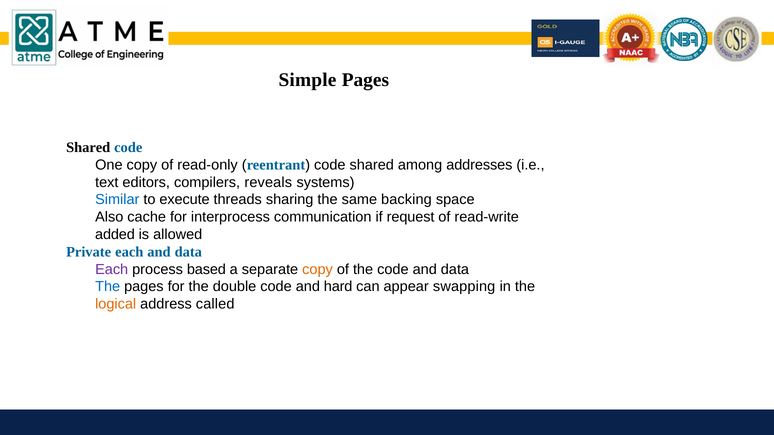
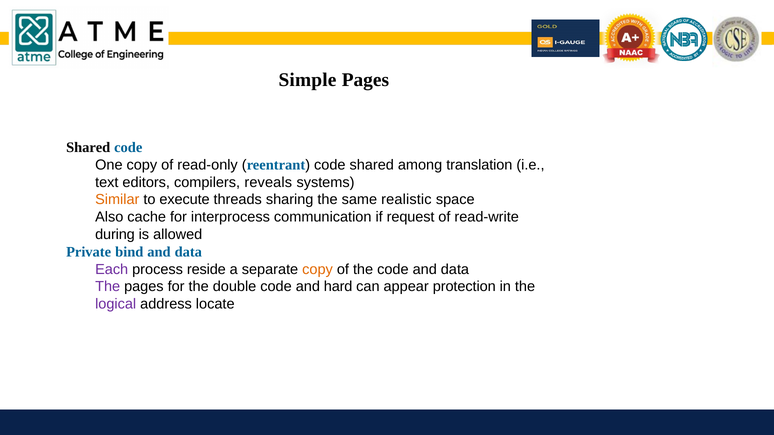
addresses: addresses -> translation (479, 165)
Similar colour: blue -> orange (117, 200)
backing: backing -> realistic (406, 200)
added: added -> during (115, 235)
Private each: each -> bind (129, 252)
based: based -> reside (206, 270)
The colour: blue -> purple (108, 287)
swapping: swapping -> protection (464, 287)
logical colour: orange -> purple (116, 304)
called: called -> locate (215, 304)
